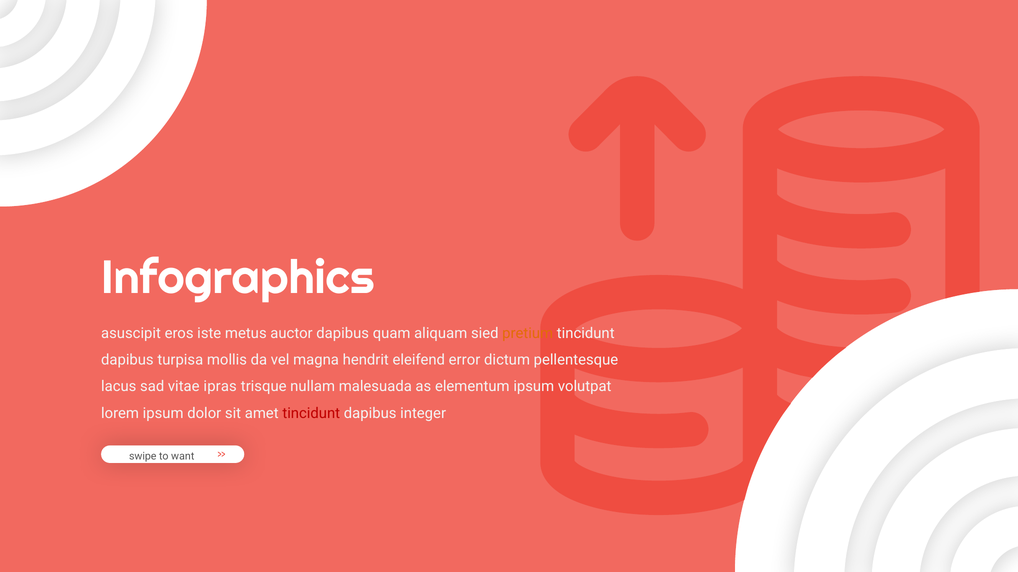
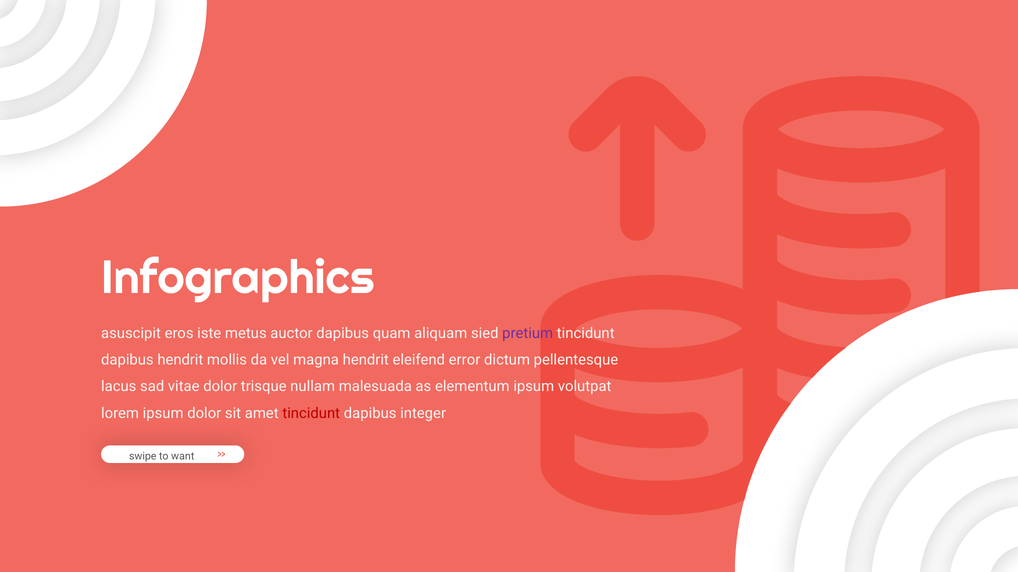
pretium colour: orange -> purple (528, 333)
dapibus turpisa: turpisa -> hendrit (180, 360)
vitae ipras: ipras -> dolor (220, 387)
